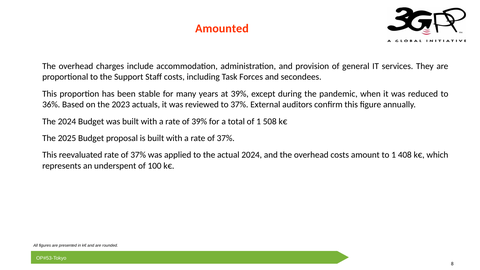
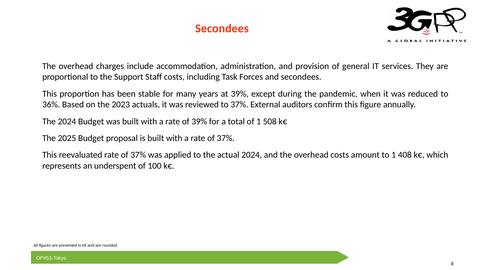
Amounted: Amounted -> Secondees (222, 29)
